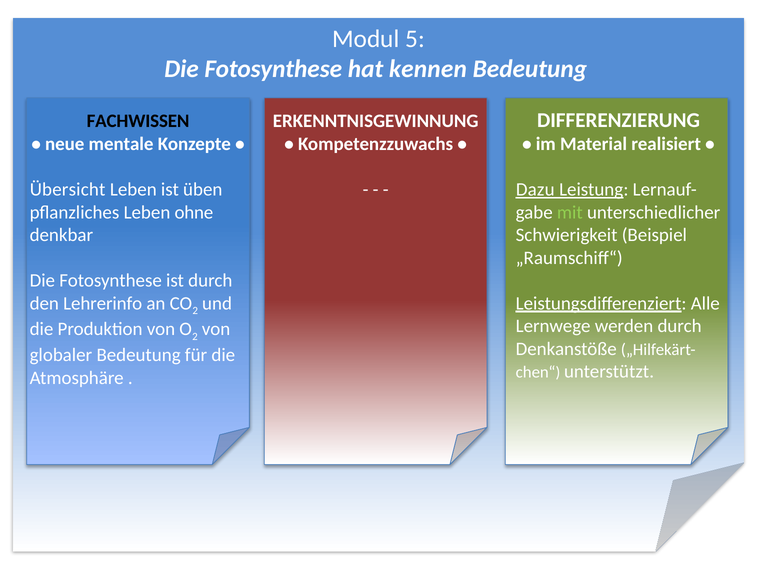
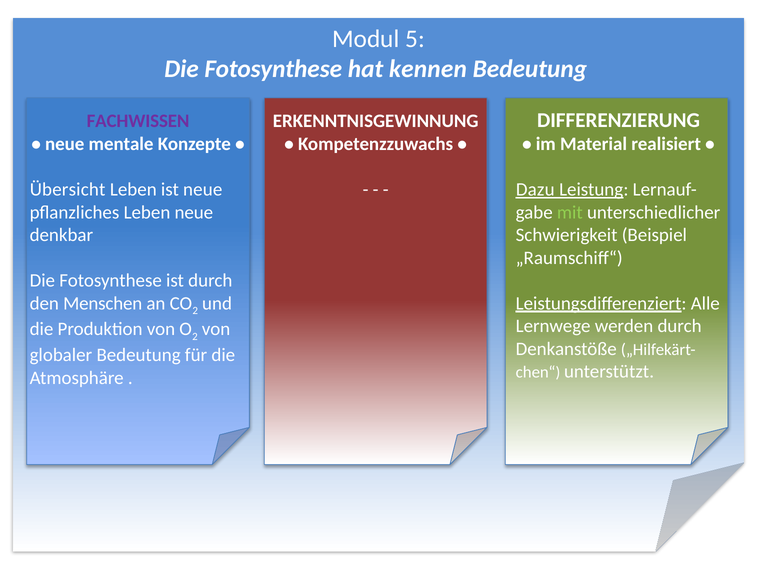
FACHWISSEN colour: black -> purple (138, 121)
ist üben: üben -> neue (203, 189)
Leben ohne: ohne -> neue (194, 212)
Lehrerinfo: Lehrerinfo -> Menschen (103, 303)
